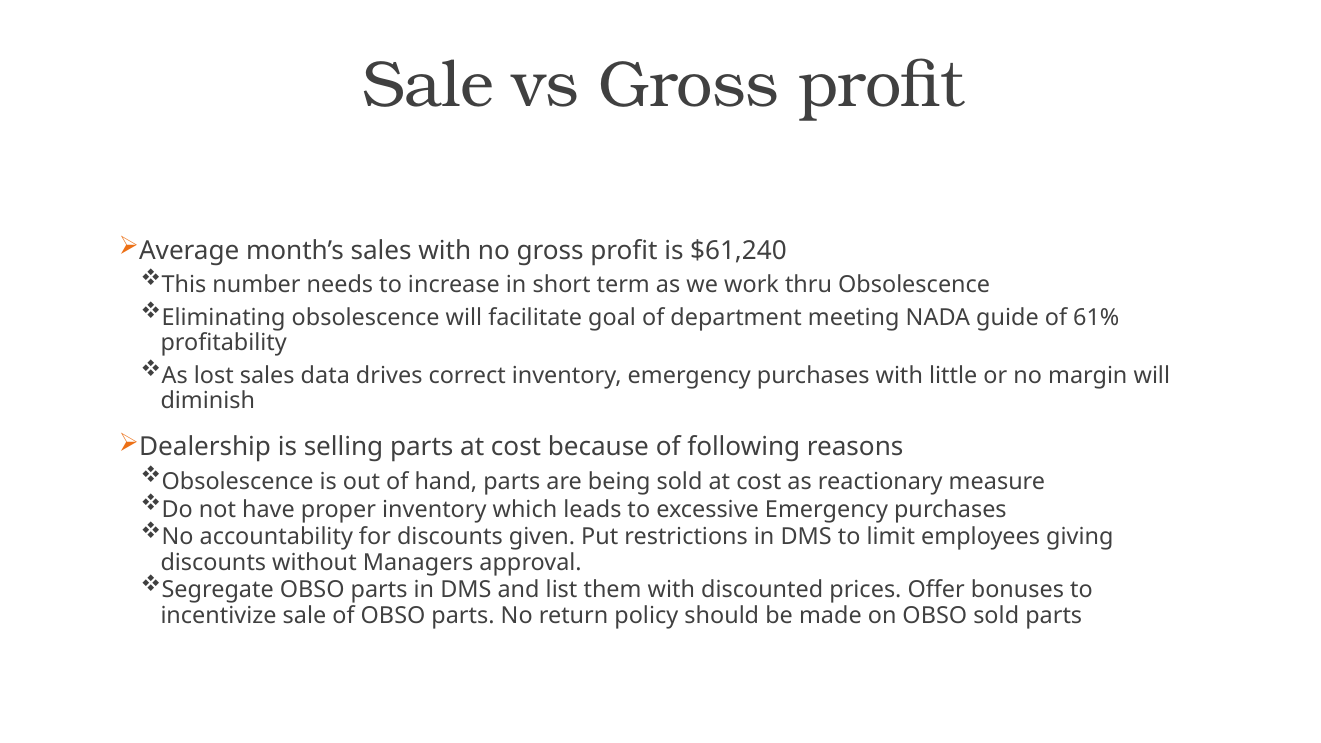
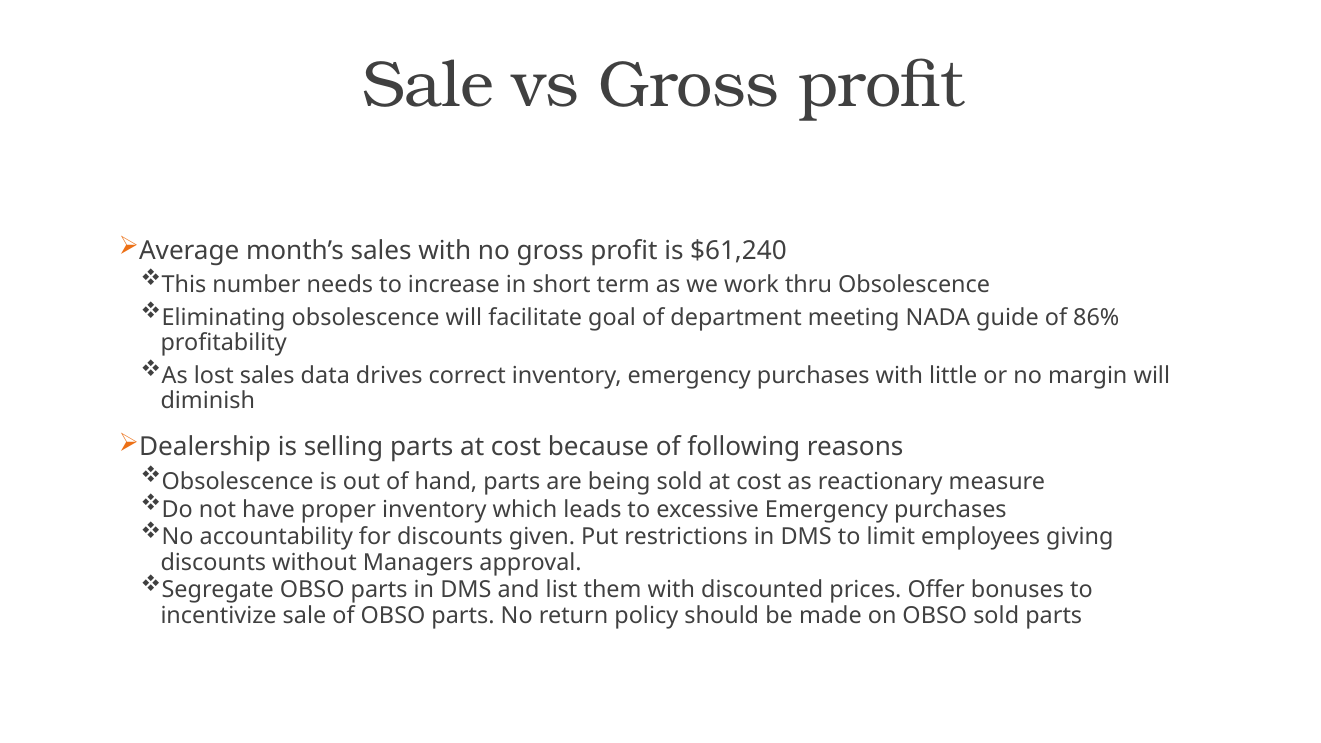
61%: 61% -> 86% (1096, 318)
